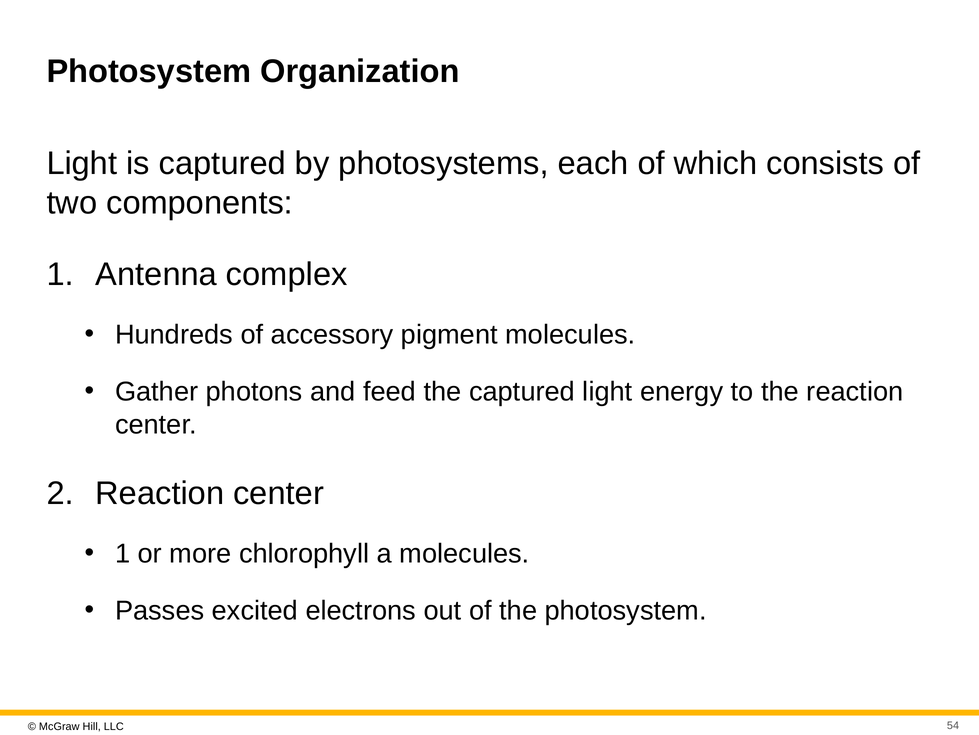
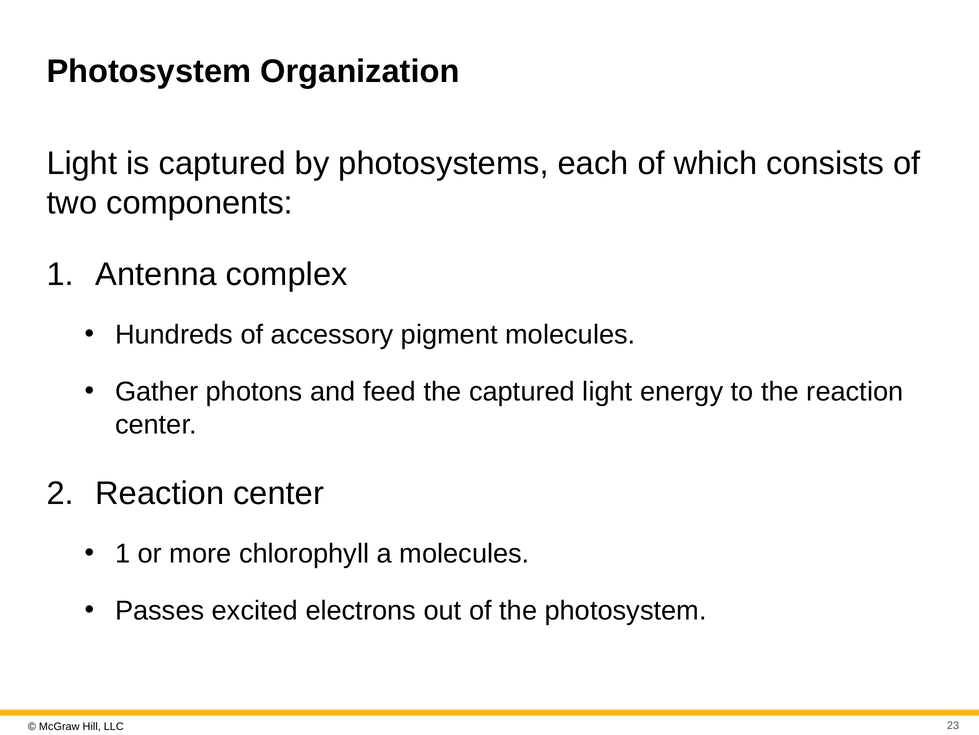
54: 54 -> 23 (953, 725)
